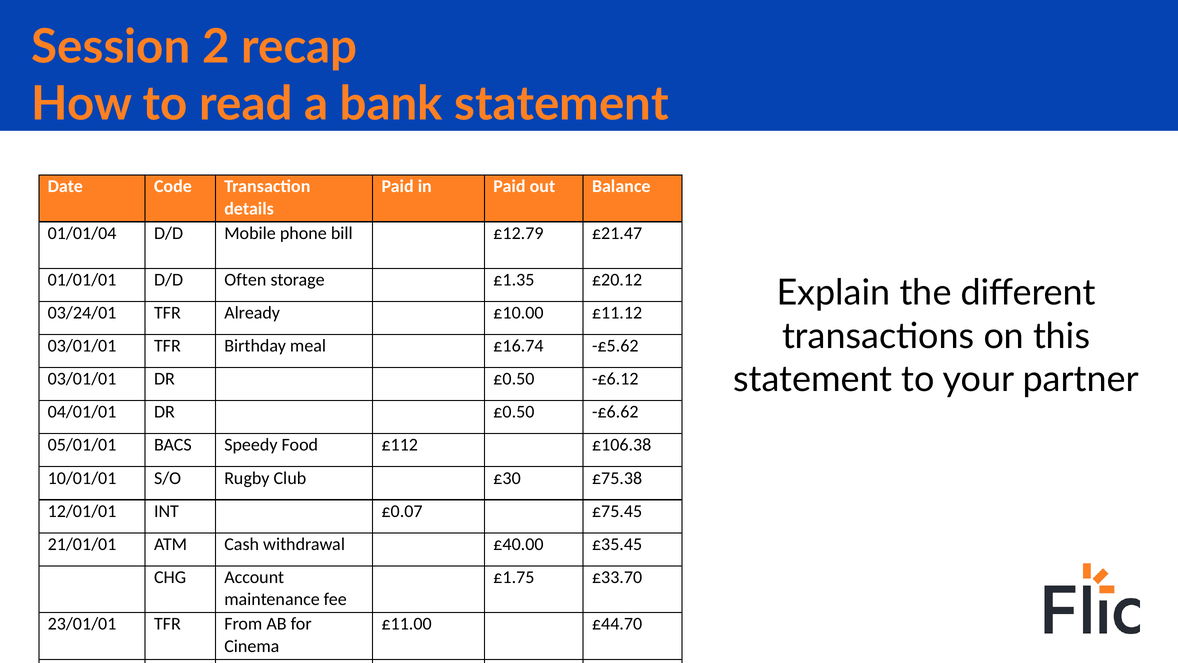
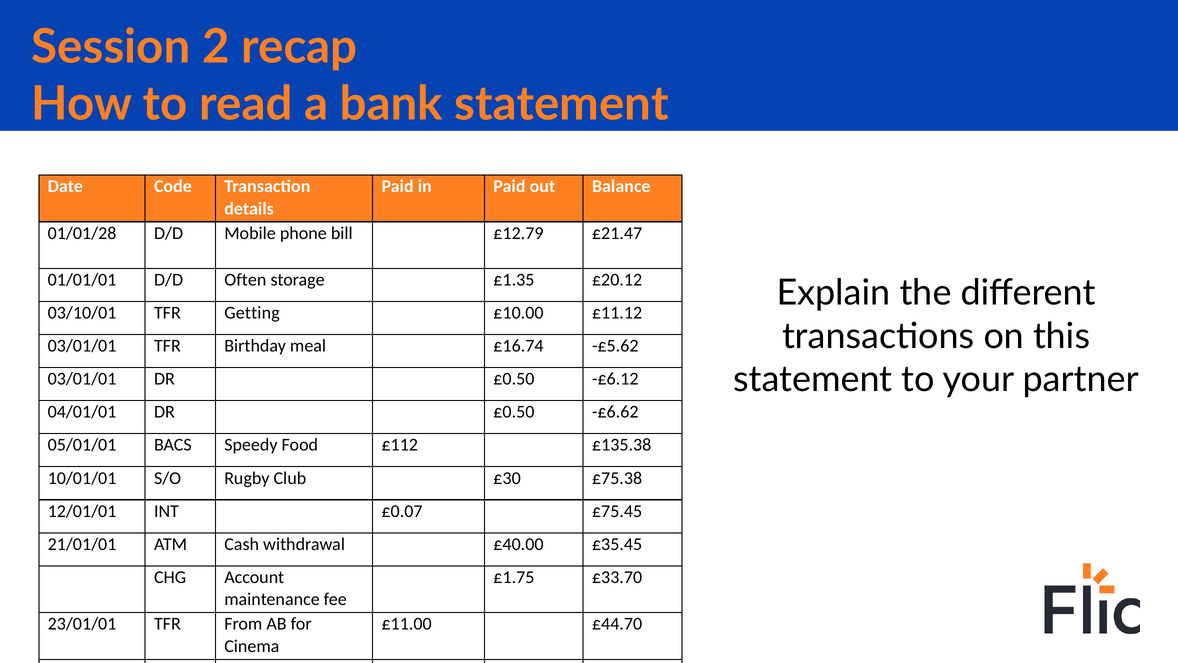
01/01/04: 01/01/04 -> 01/01/28 (82, 233)
03/24/01: 03/24/01 -> 03/10/01 (82, 313)
Already: Already -> Getting (252, 313)
£106.38: £106.38 -> £135.38 (622, 445)
